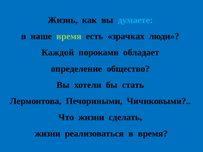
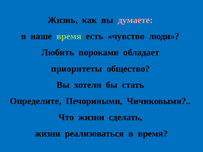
думаете colour: light blue -> pink (135, 20)
зрачках: зрачках -> чувство (126, 36)
Каждой: Каждой -> Любить (58, 53)
определение: определение -> приоритеты (77, 69)
Лермонтова: Лермонтова -> Определите (36, 101)
